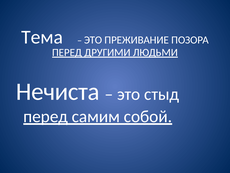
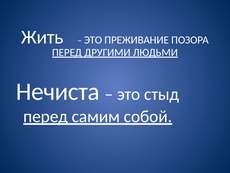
Тема: Тема -> Жить (42, 37)
